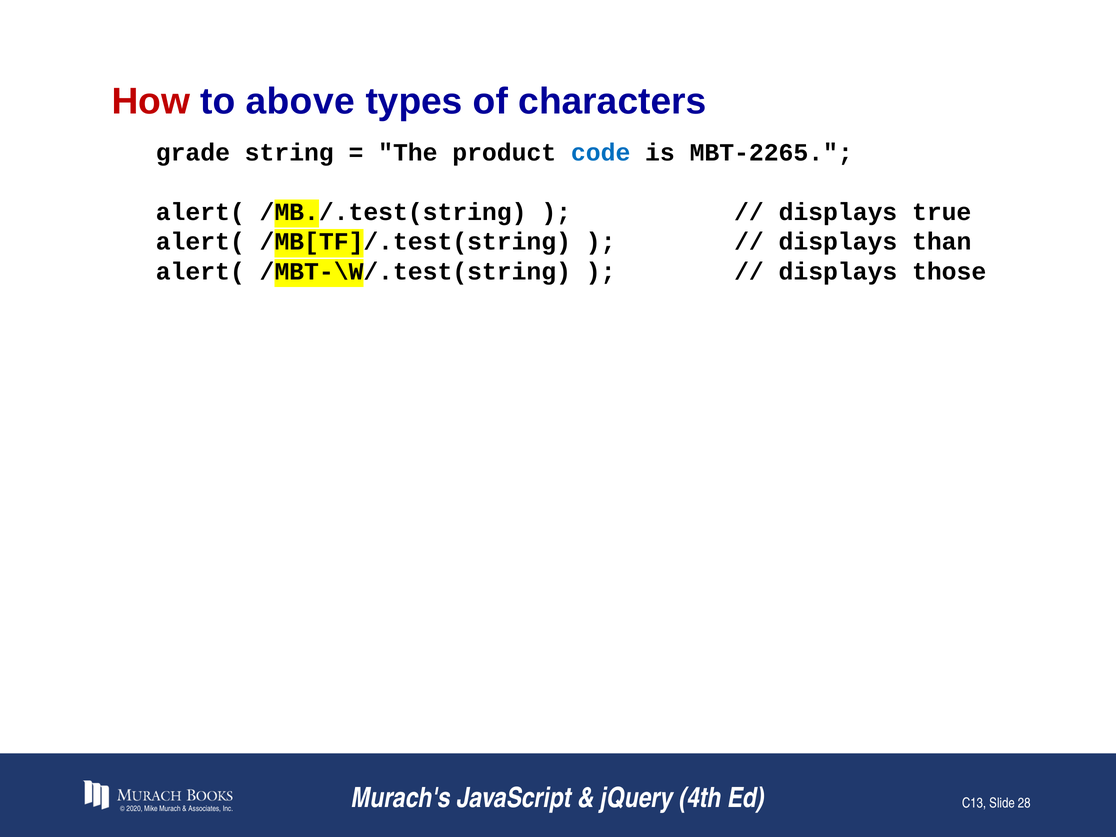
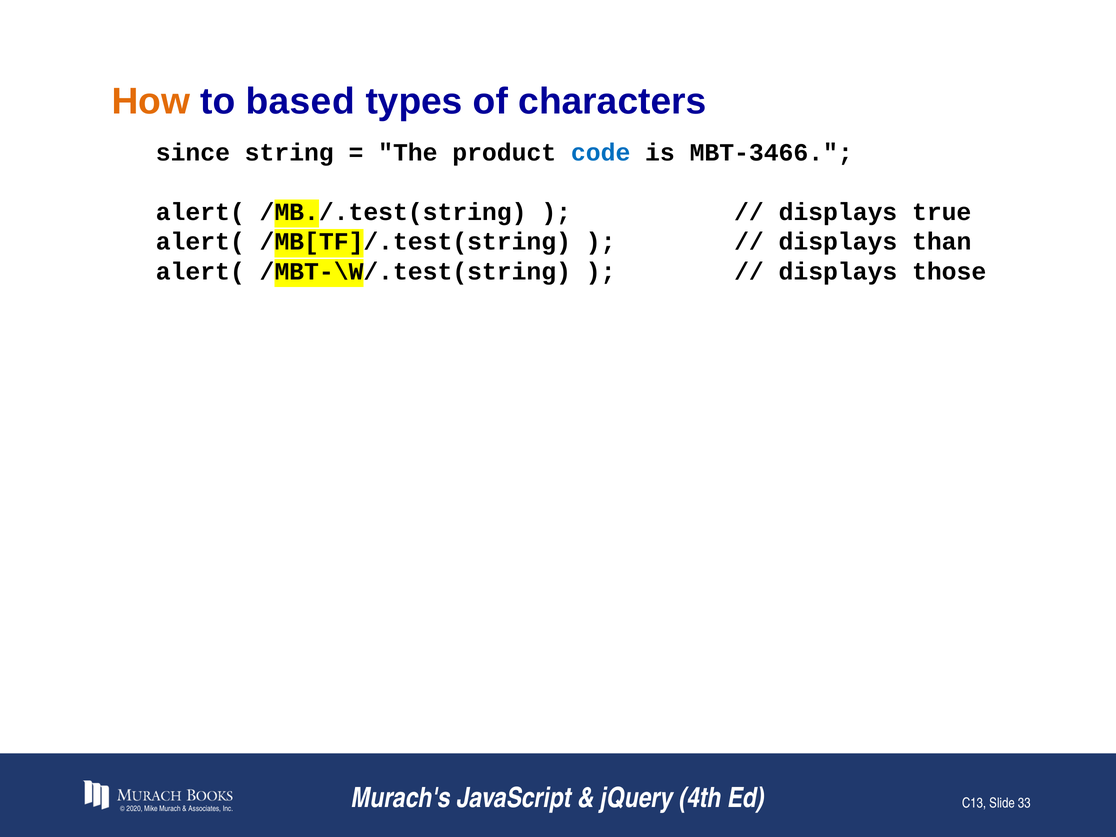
How colour: red -> orange (151, 101)
above: above -> based (300, 101)
grade: grade -> since (193, 152)
MBT-2265: MBT-2265 -> MBT-3466 (771, 152)
28: 28 -> 33 (1024, 803)
